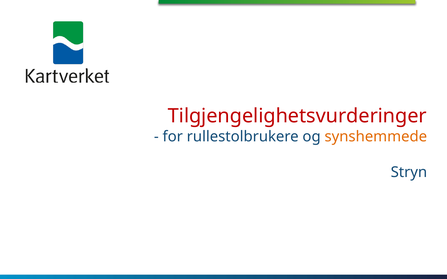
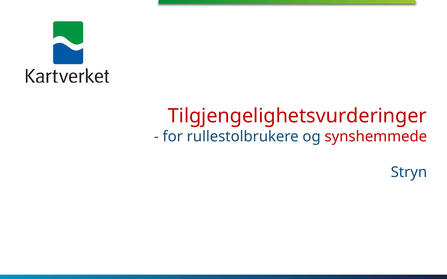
synshemmede colour: orange -> red (376, 137)
